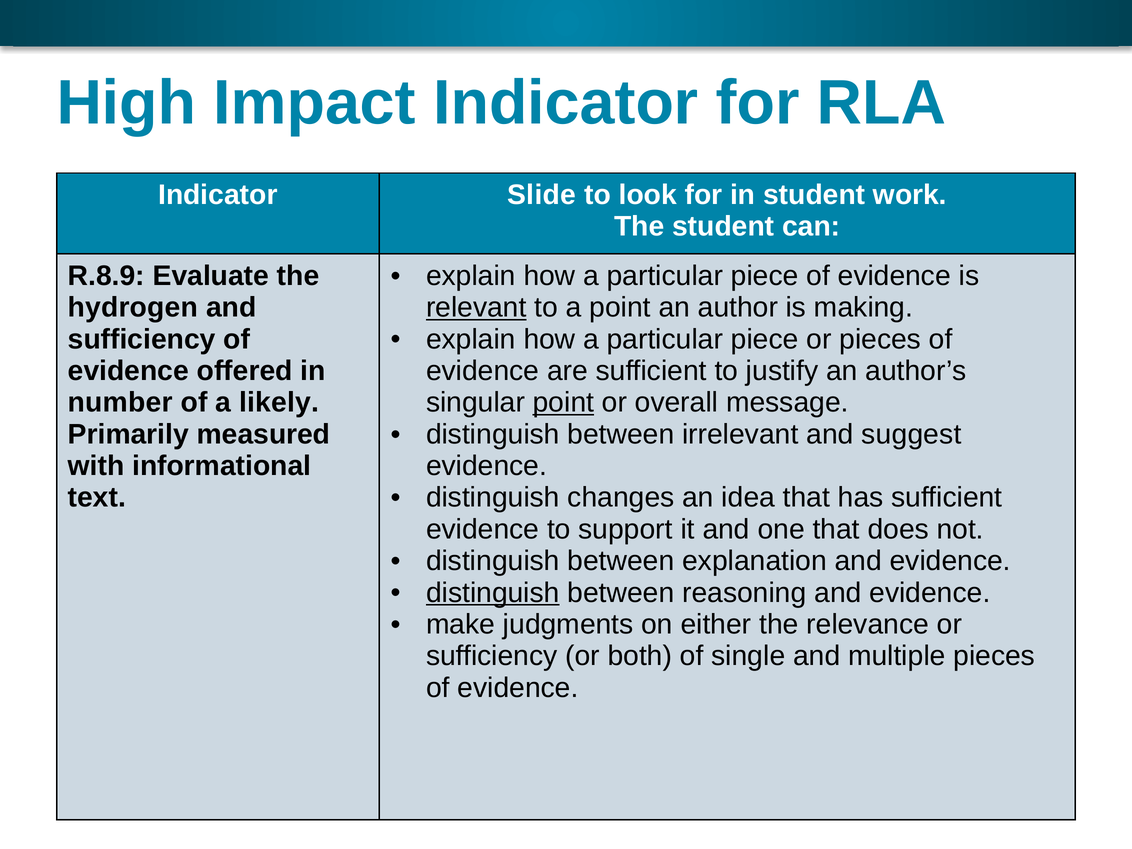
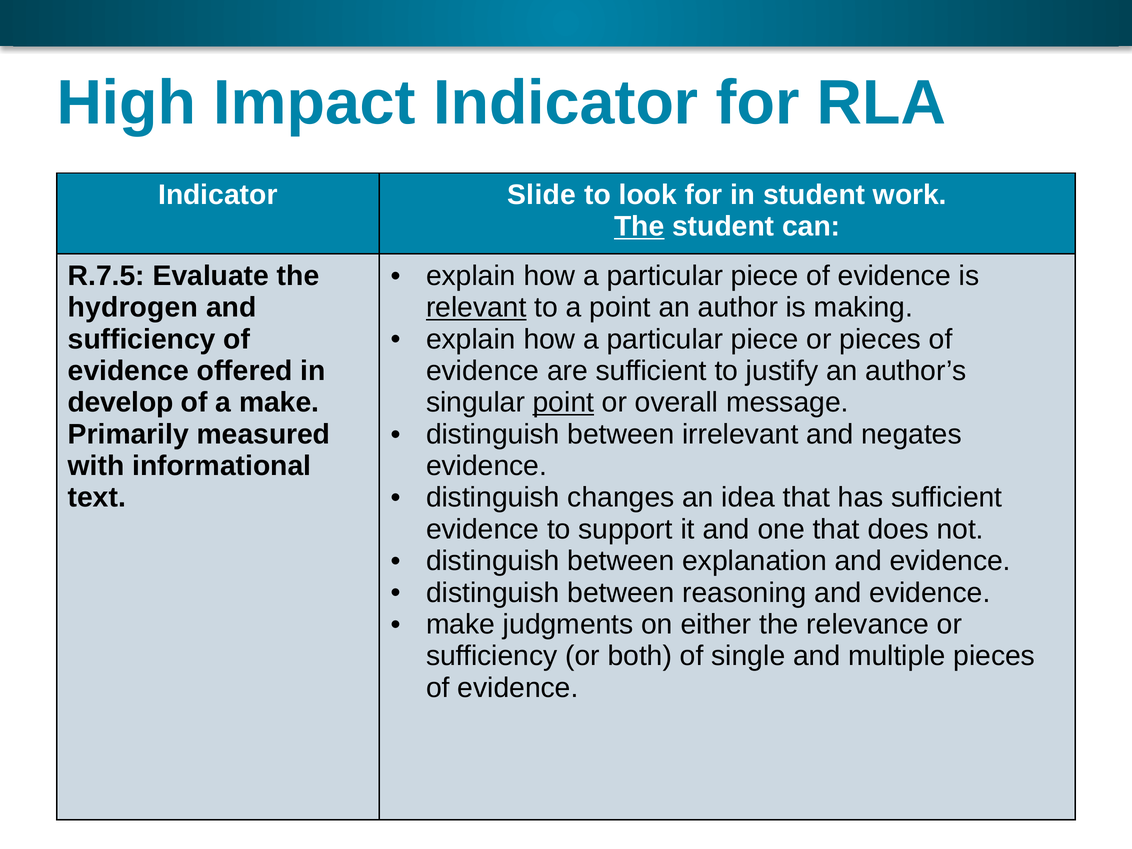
The underline: none -> present (639, 227)
R.8.9: R.8.9 -> R.7.5 (106, 276)
number: number -> develop (121, 403)
a likely: likely -> make (279, 403)
suggest: suggest -> negates (912, 434)
distinguish underline: present -> none (493, 593)
